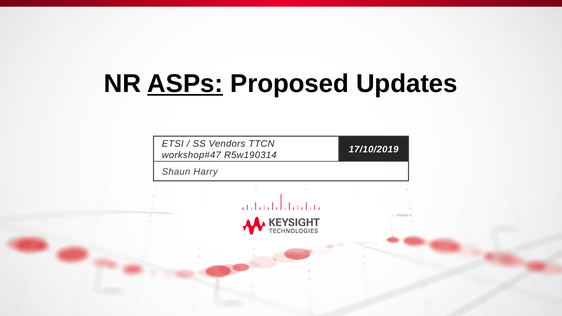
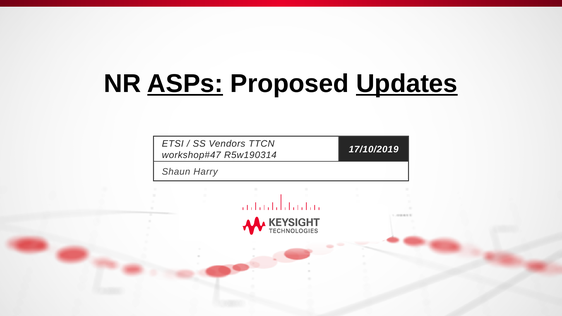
Updates underline: none -> present (407, 84)
